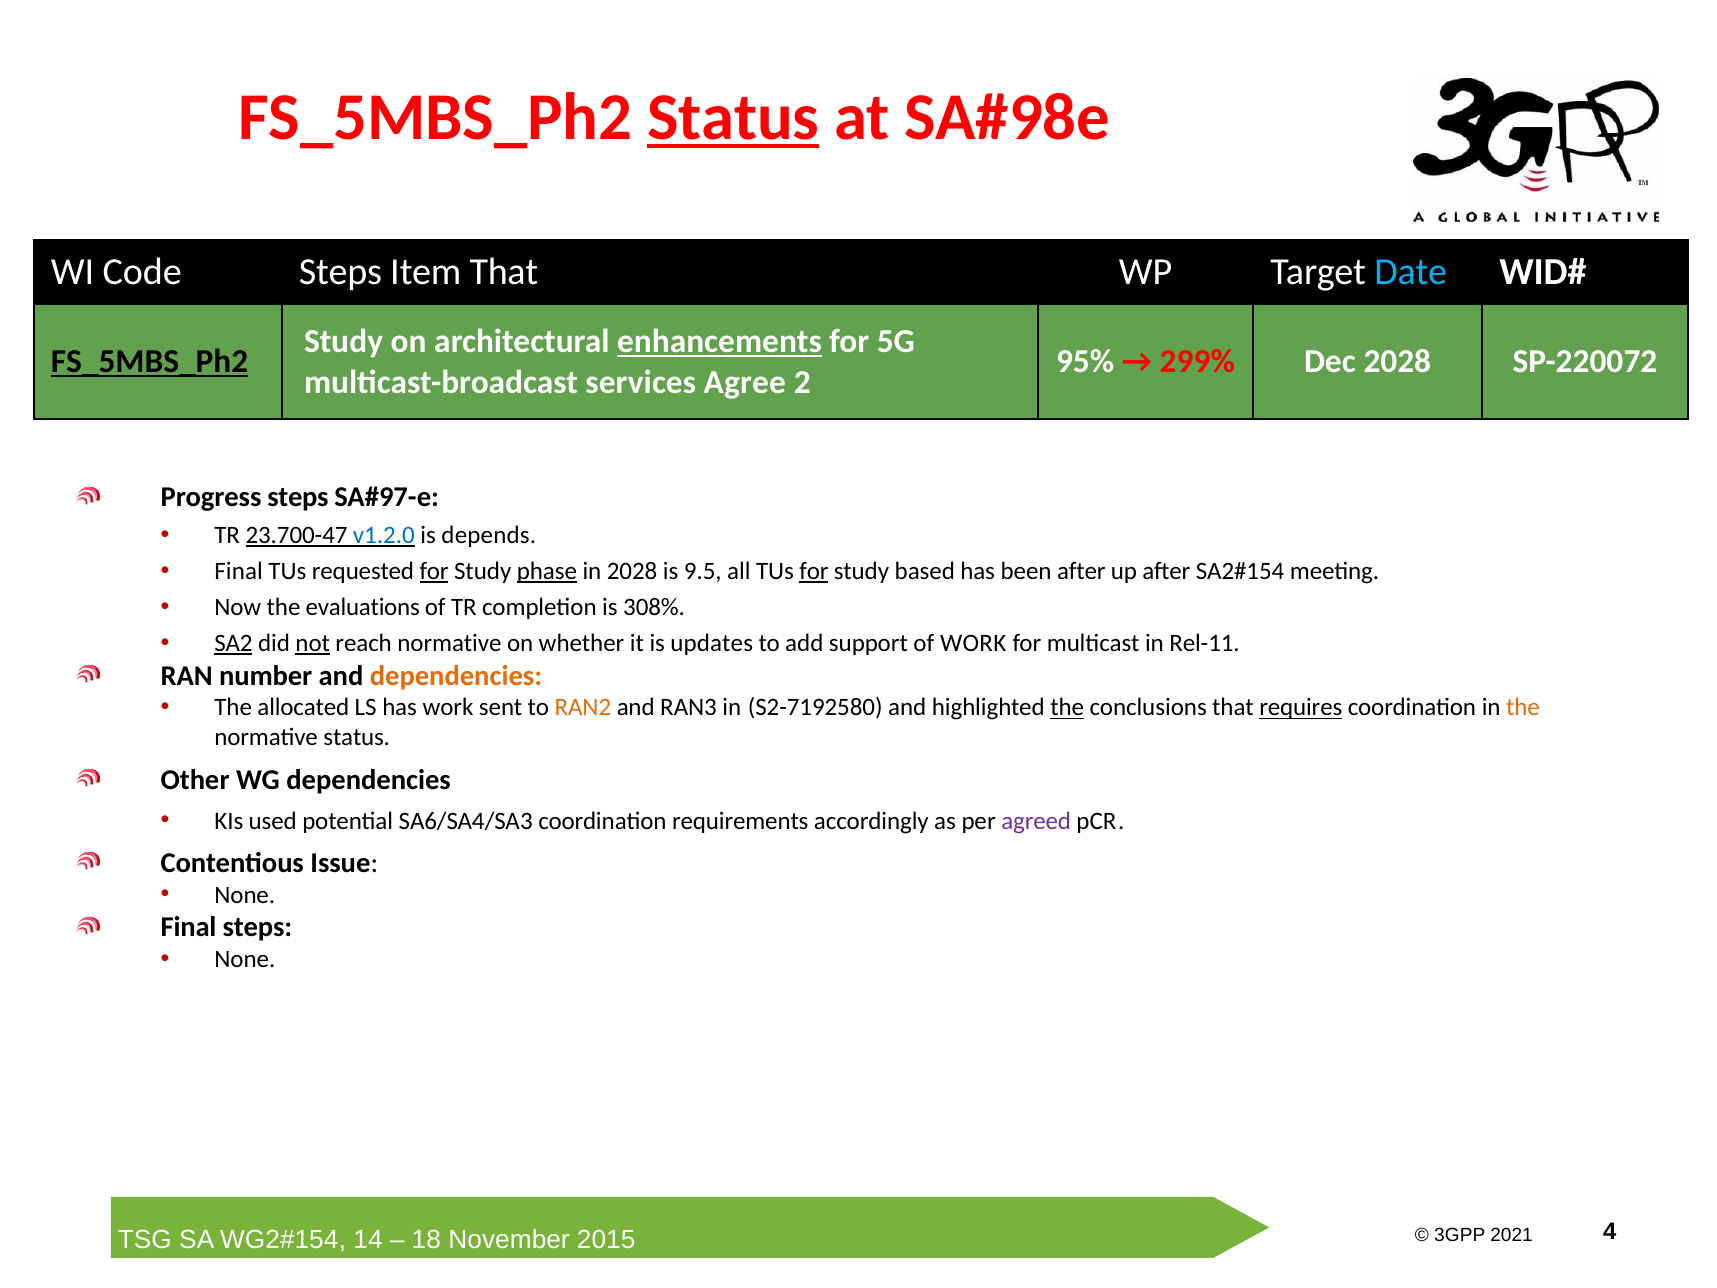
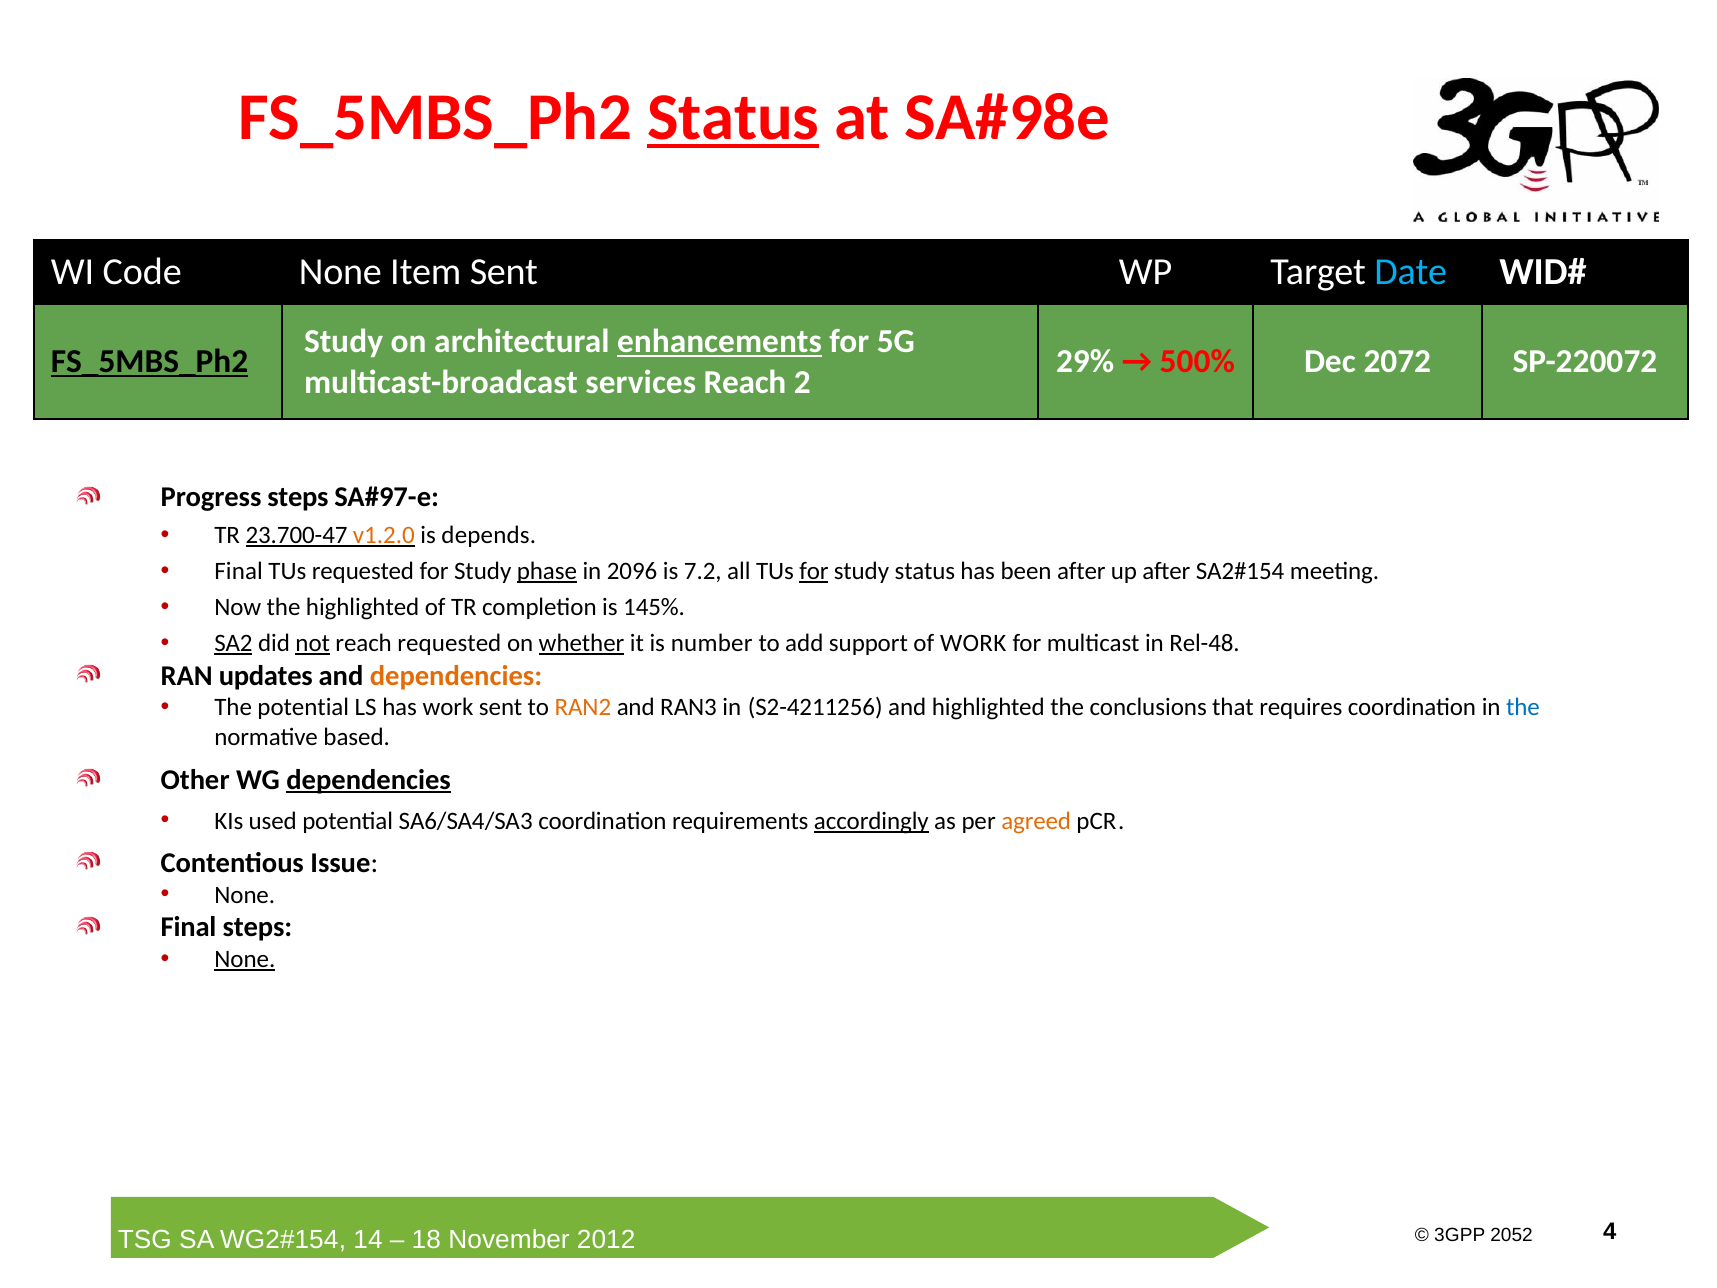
Code Steps: Steps -> None (340, 272)
Item That: That -> Sent (504, 272)
95%: 95% -> 29% (1085, 362)
299%: 299% -> 500% (1197, 362)
Dec 2028: 2028 -> 2072 (1397, 362)
services Agree: Agree -> Reach (745, 382)
v1.2.0 colour: blue -> orange (384, 535)
for underline: present -> none (434, 571)
in 2028: 2028 -> 2096 (632, 571)
9.5: 9.5 -> 7.2 (703, 571)
study based: based -> status (925, 571)
the evaluations: evaluations -> highlighted (363, 607)
308%: 308% -> 145% (654, 607)
reach normative: normative -> requested (449, 643)
whether underline: none -> present (582, 643)
updates: updates -> number (712, 643)
Rel-11: Rel-11 -> Rel-48 (1205, 643)
number: number -> updates (266, 676)
The allocated: allocated -> potential (303, 707)
S2-7192580: S2-7192580 -> S2-4211256 (815, 707)
the underline: present -> none (1067, 707)
requires underline: present -> none (1301, 707)
the colour: orange -> blue (1523, 707)
normative status: status -> based (357, 737)
dependencies underline: none -> present (369, 779)
accordingly underline: none -> present (871, 821)
agreed colour: purple -> orange (1036, 821)
None underline: none -> present (245, 959)
2021: 2021 -> 2052 (1512, 1235)
2015: 2015 -> 2012 (606, 1239)
